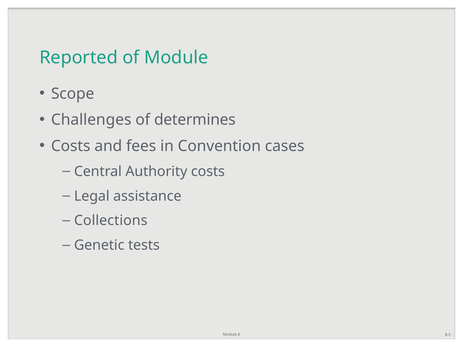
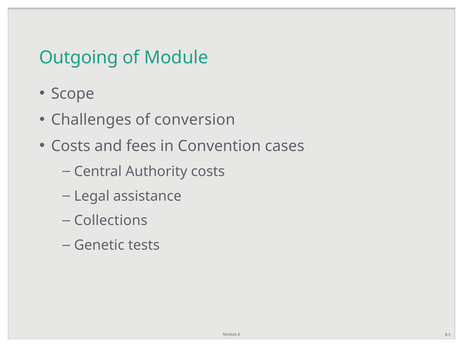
Reported: Reported -> Outgoing (79, 58)
determines: determines -> conversion (195, 120)
